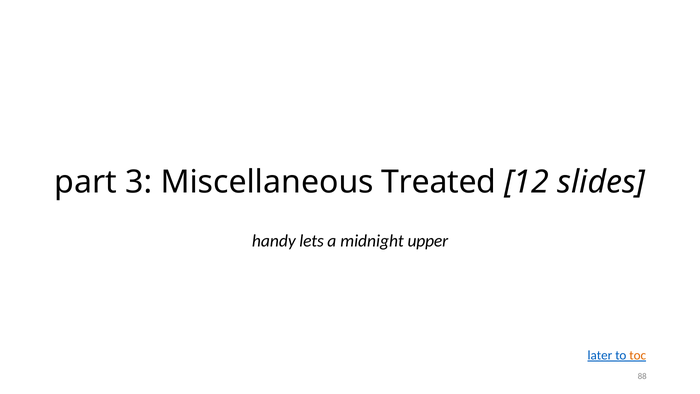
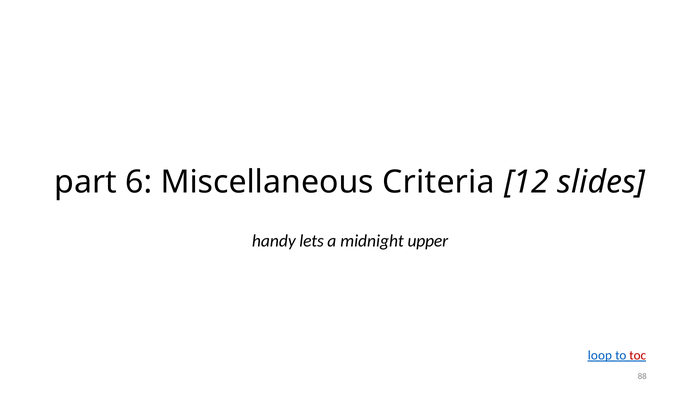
3: 3 -> 6 (139, 182)
Treated: Treated -> Criteria (439, 182)
later: later -> loop (600, 355)
toc colour: orange -> red (638, 355)
